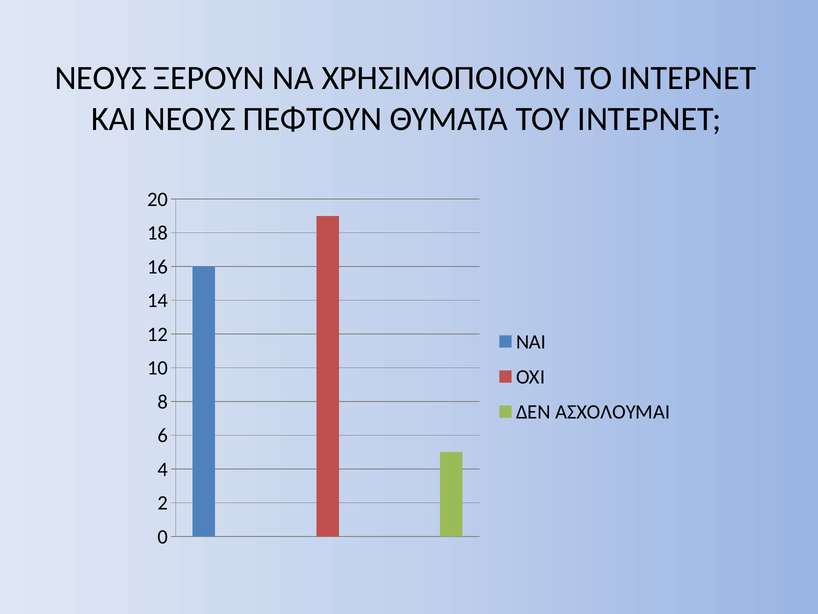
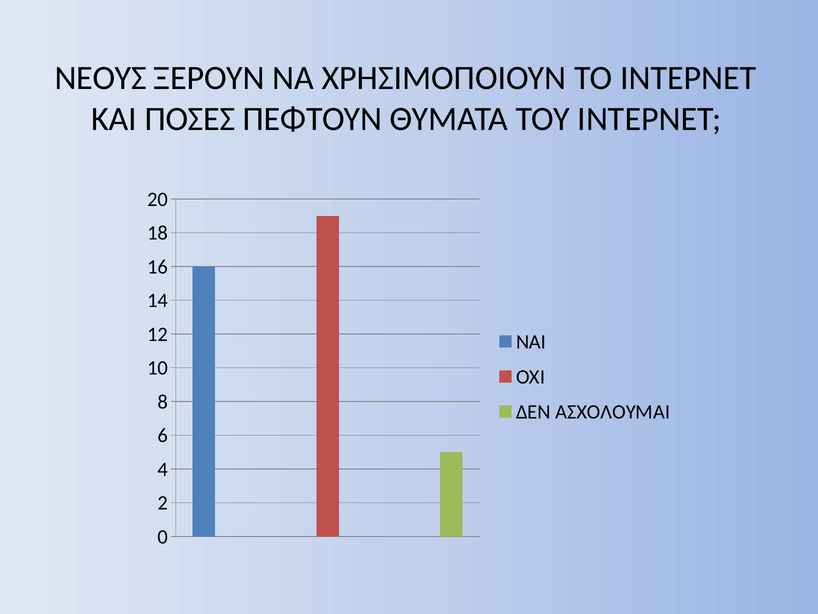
ΚΑΙ ΝΕΟΥΣ: ΝΕΟΥΣ -> ΠΟΣΕΣ (190, 119)
